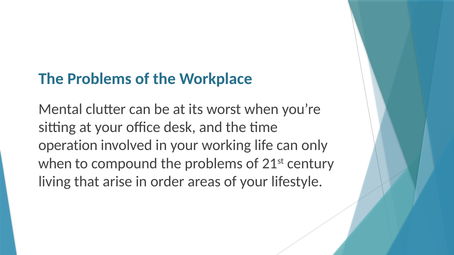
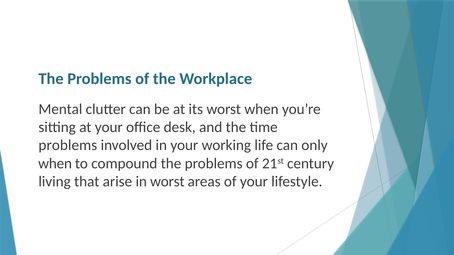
operation: operation -> problems (68, 146)
in order: order -> worst (167, 182)
